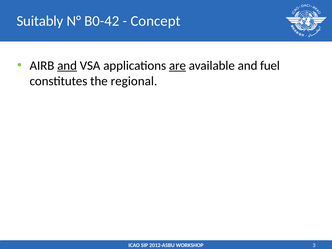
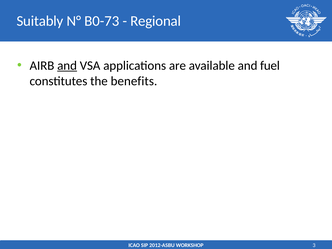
B0-42: B0-42 -> B0-73 (102, 21)
Concept: Concept -> Regional (156, 21)
are underline: present -> none (177, 66)
regional: regional -> benefits (134, 81)
